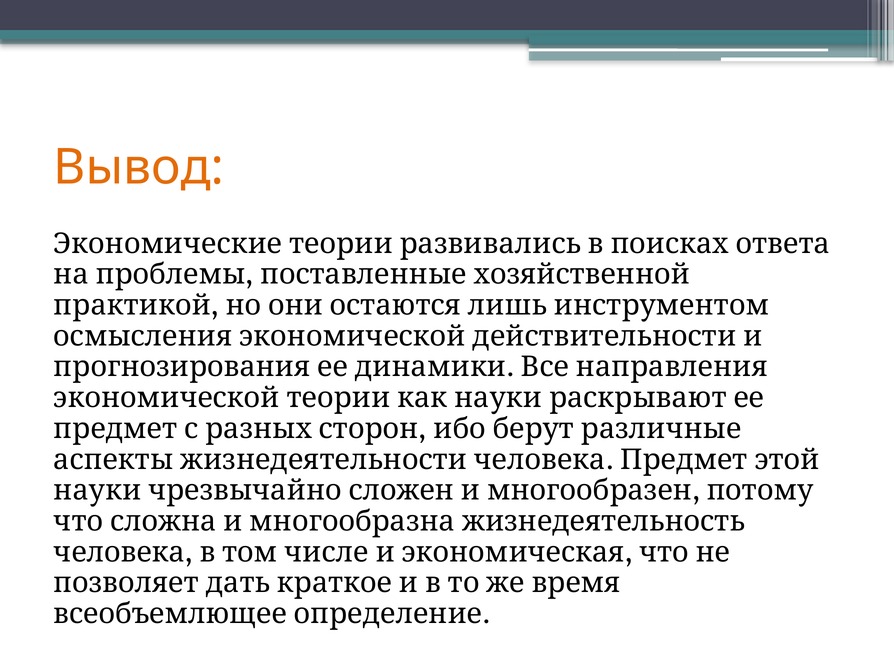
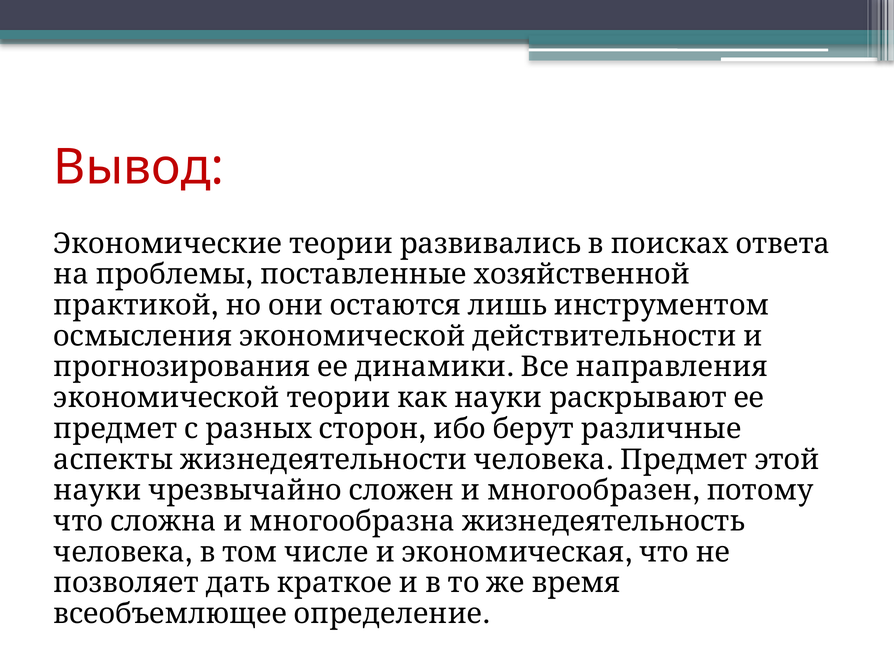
Вывод colour: orange -> red (139, 167)
